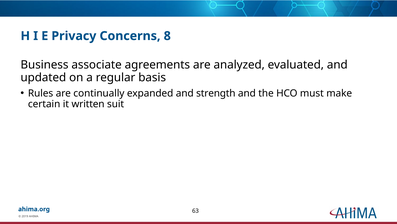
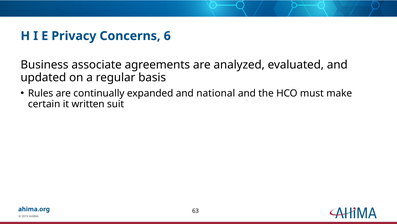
8: 8 -> 6 (167, 36)
strength: strength -> national (216, 93)
